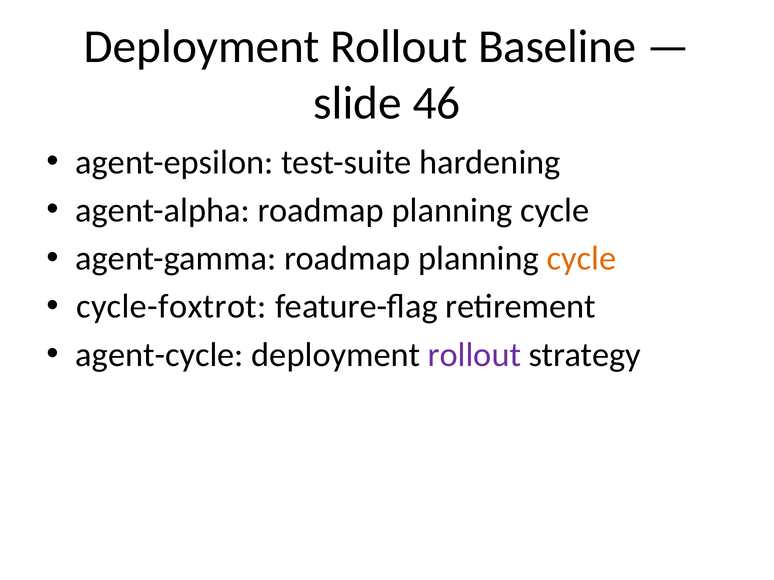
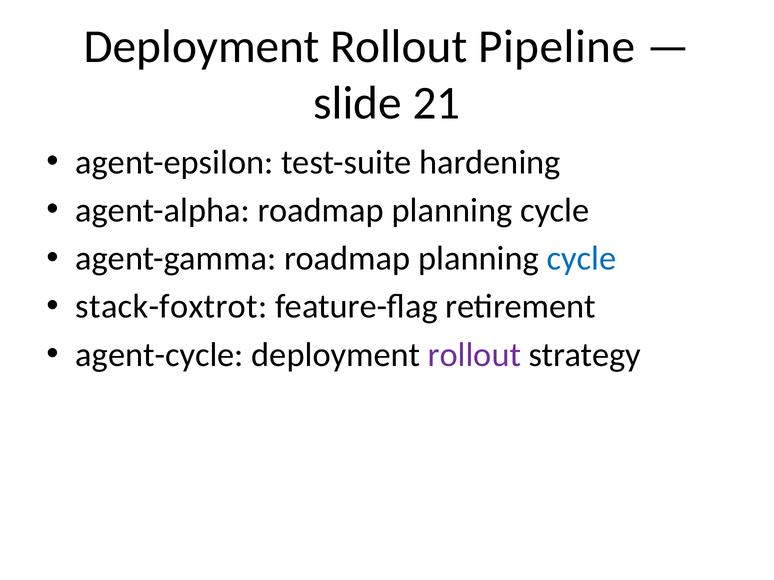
Baseline: Baseline -> Pipeline (557, 47)
46: 46 -> 21 (436, 103)
cycle colour: orange -> blue (582, 259)
cycle-foxtrot: cycle-foxtrot -> stack-foxtrot (171, 307)
